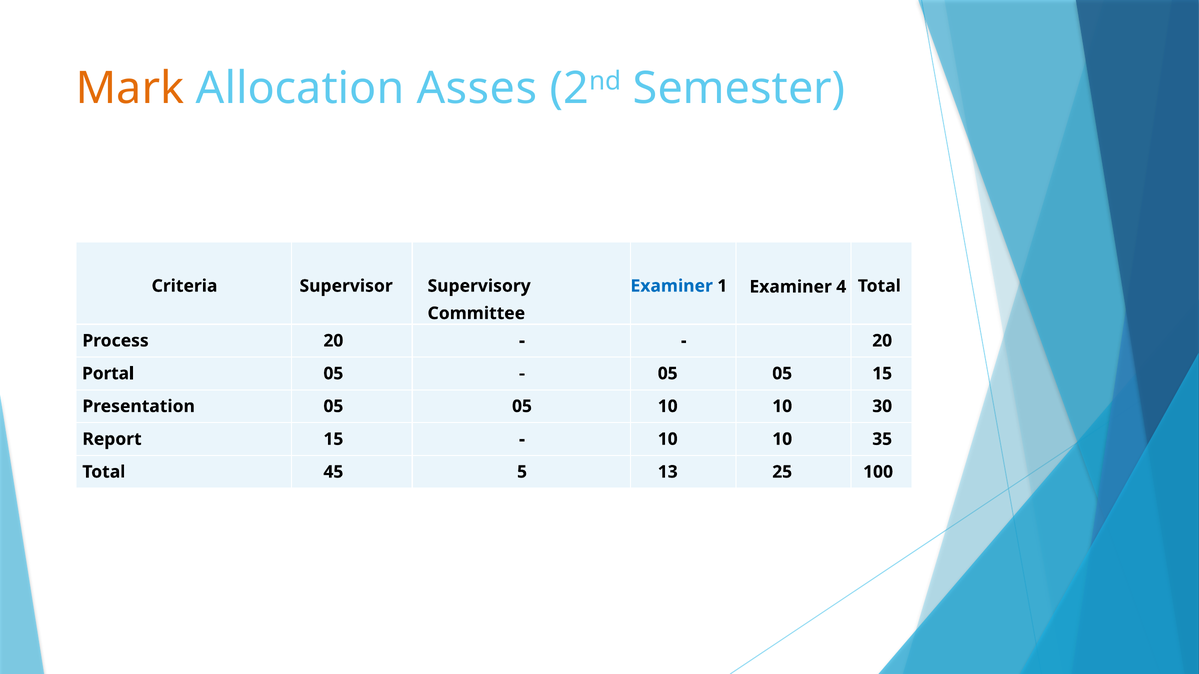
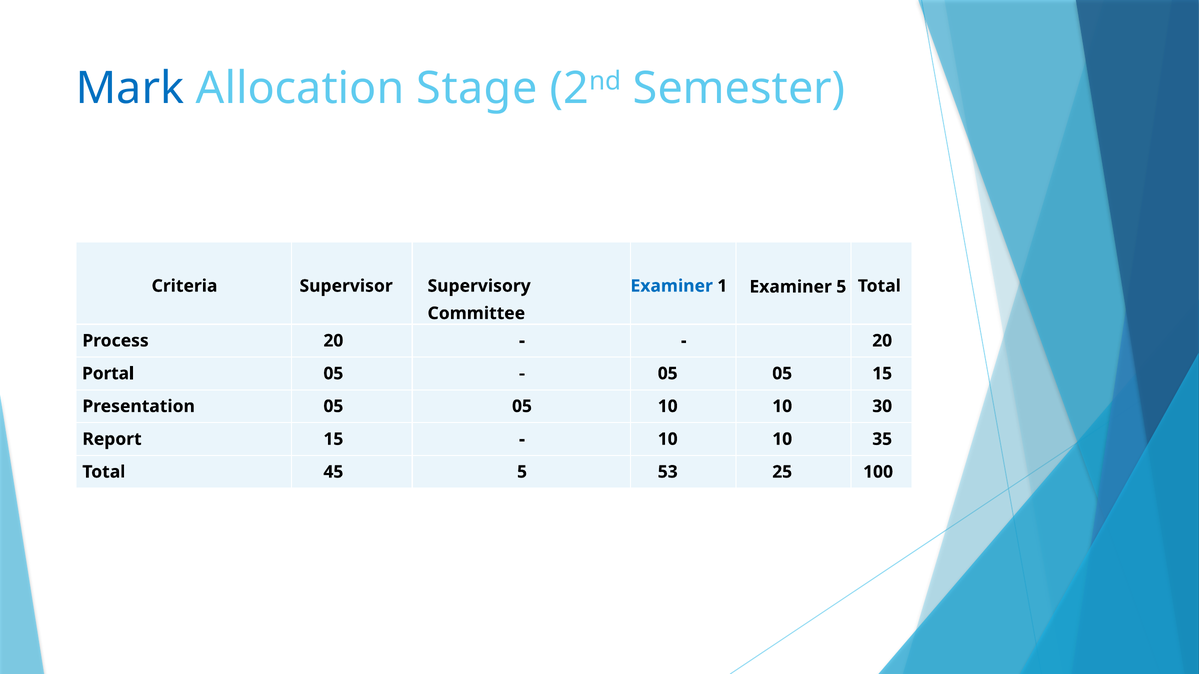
Mark colour: orange -> blue (130, 88)
Asses: Asses -> Stage (477, 88)
Examiner 4: 4 -> 5 (841, 287)
13: 13 -> 53 (668, 472)
